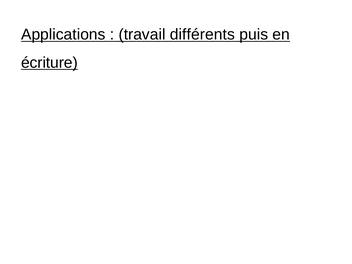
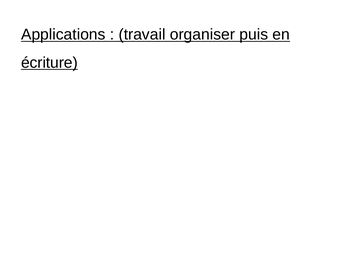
différents: différents -> organiser (202, 34)
